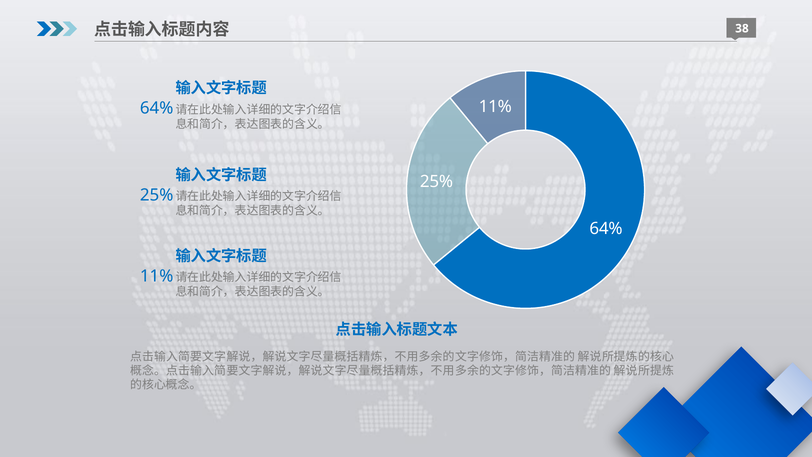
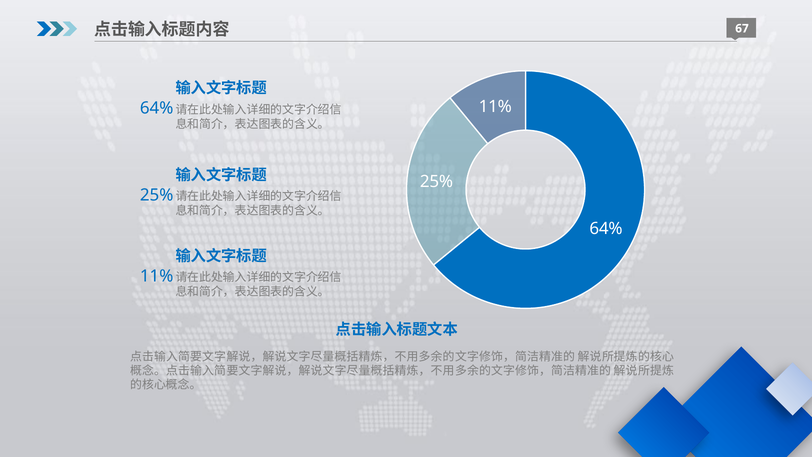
38: 38 -> 67 (742, 28)
